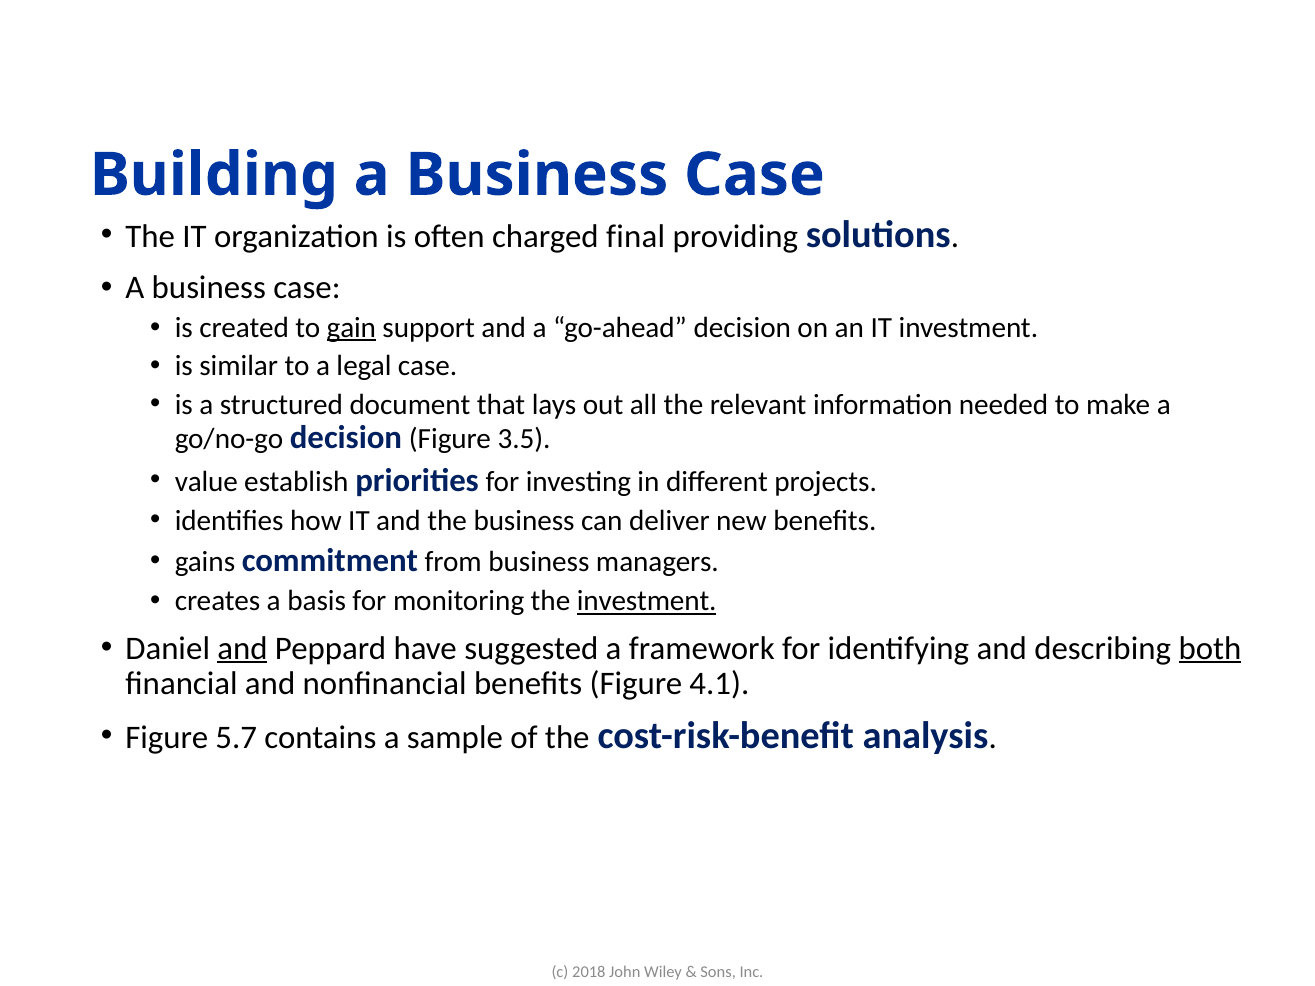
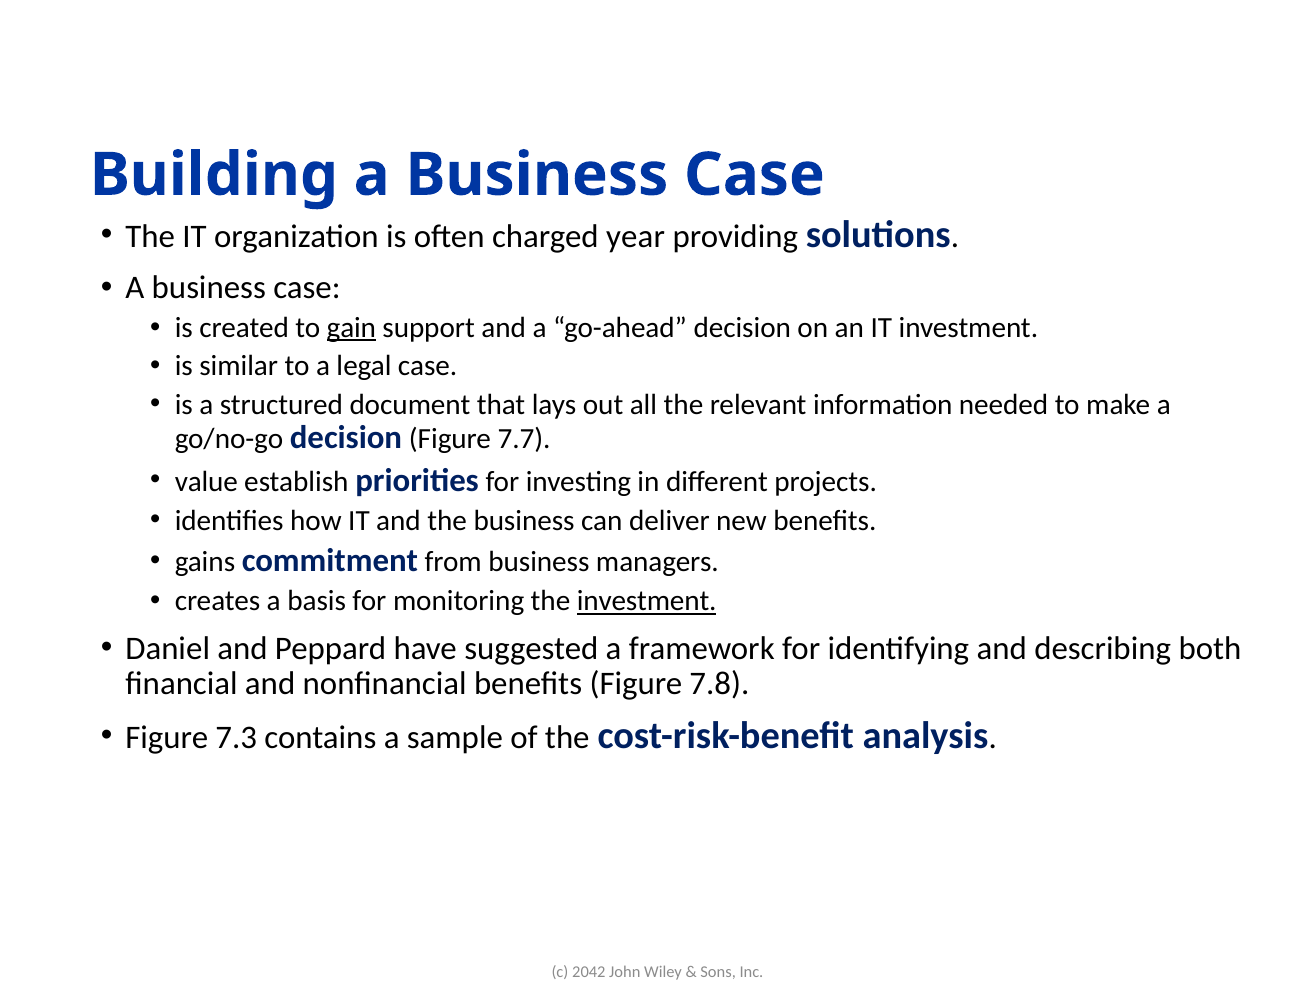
final: final -> year (636, 237)
3.5: 3.5 -> 7.7 (524, 439)
and underline: present -> none (242, 649)
both underline: present -> none (1210, 649)
4.1: 4.1 -> 7.8 (719, 684)
5.7: 5.7 -> 7.3 (236, 738)
2018: 2018 -> 2042 (589, 972)
